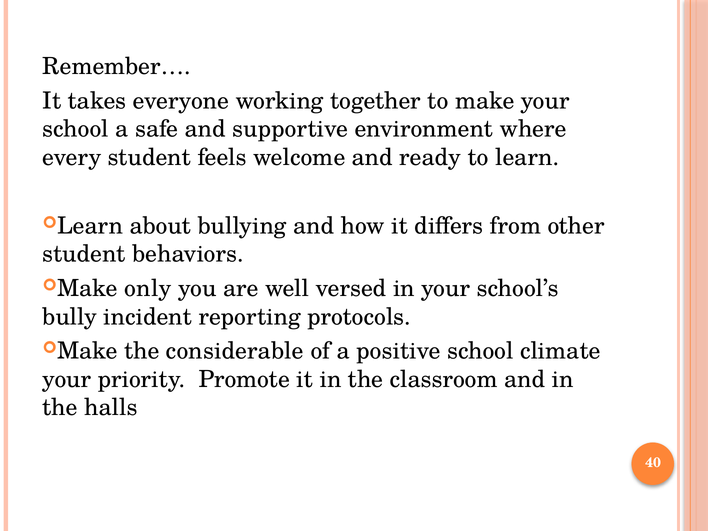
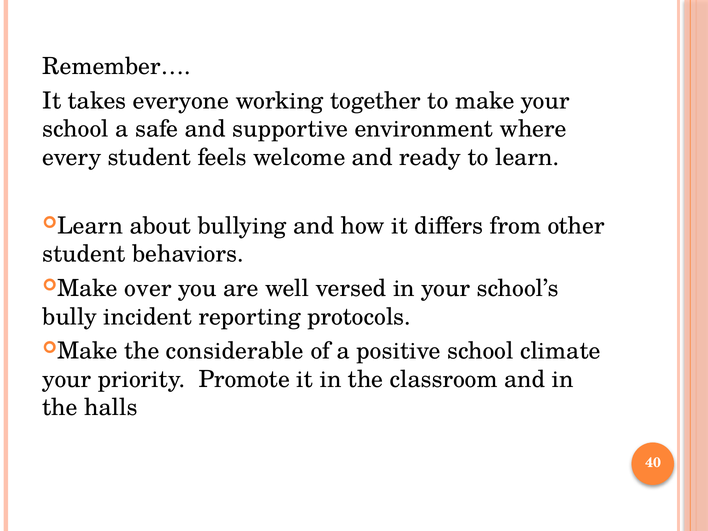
only: only -> over (148, 288)
